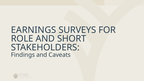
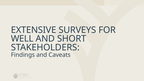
EARNINGS: EARNINGS -> EXTENSIVE (34, 30)
ROLE: ROLE -> WELL (22, 39)
